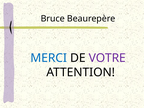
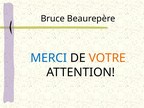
VOTRE colour: purple -> orange (107, 58)
